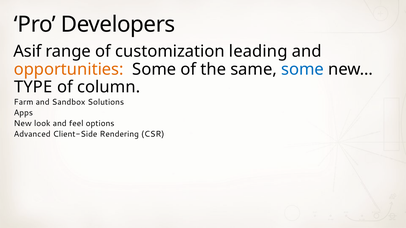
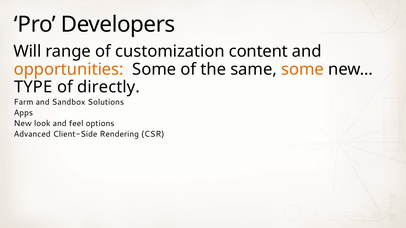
Asif: Asif -> Will (28, 51)
leading: leading -> content (258, 51)
some colour: blue -> orange (303, 69)
column: column -> directly (109, 87)
